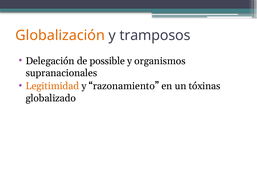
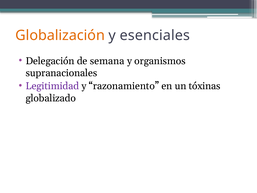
tramposos: tramposos -> esenciales (155, 35)
possible: possible -> semana (107, 61)
Legitimidad colour: orange -> purple (52, 86)
